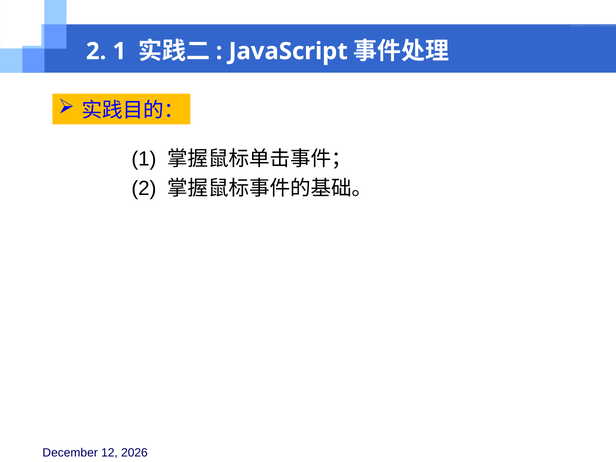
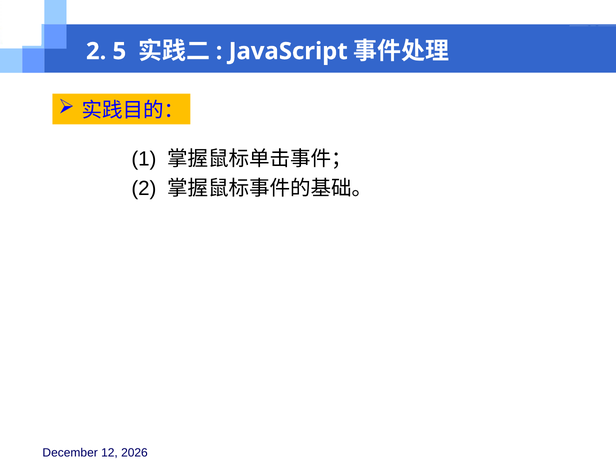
2 1: 1 -> 5 (119, 51)
